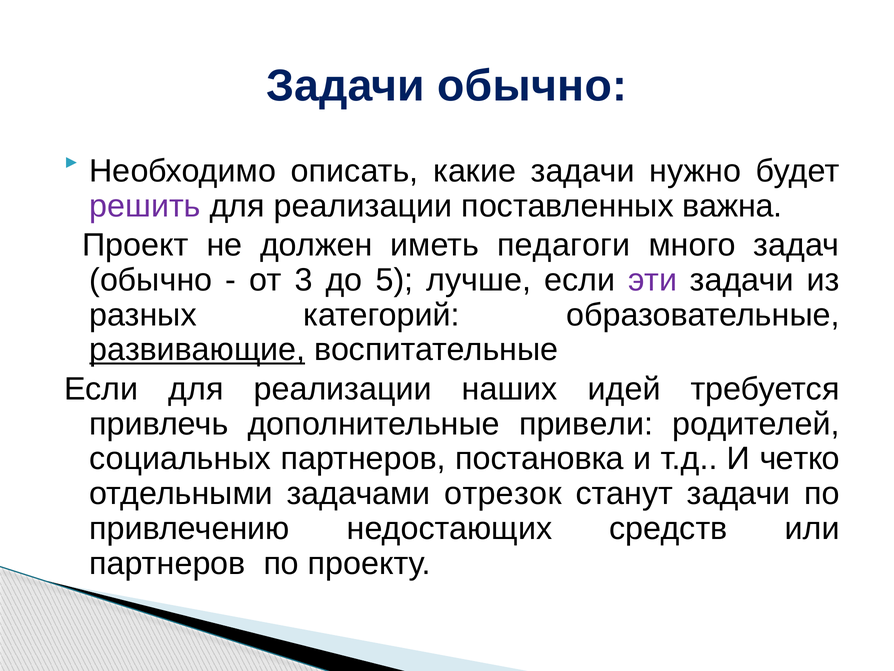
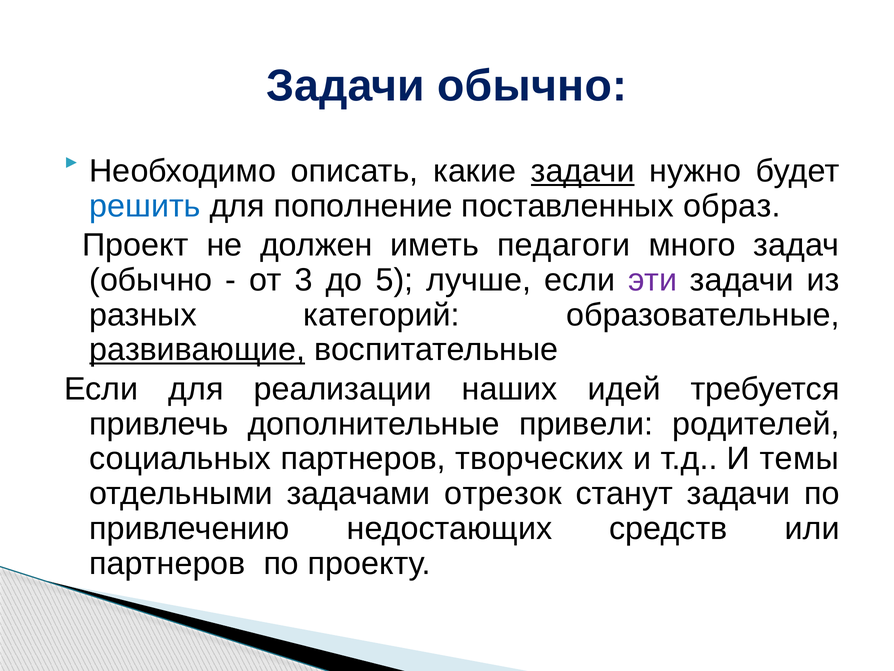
задачи underline: none -> present (583, 171)
решить colour: purple -> blue (145, 206)
реализации: реализации -> пополнение (363, 206)
важна: важна -> образ (732, 206)
постановка: постановка -> творческих (539, 458)
четко: четко -> темы (799, 458)
